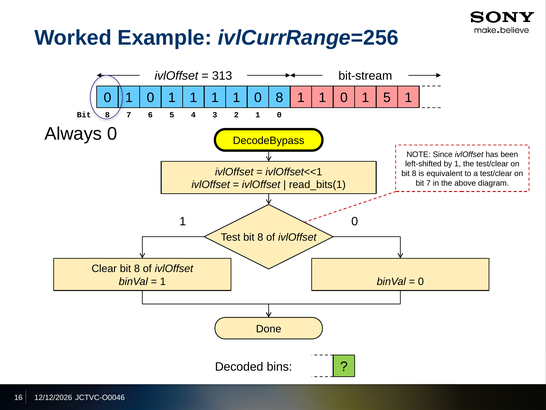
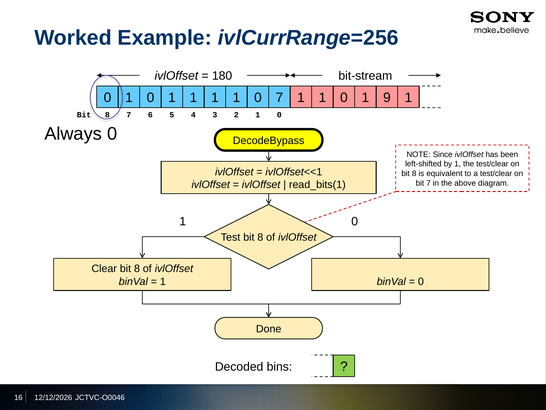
313: 313 -> 180 (222, 76)
1 0 8: 8 -> 7 (279, 98)
1 5: 5 -> 9 (387, 98)
